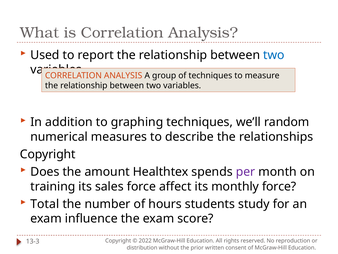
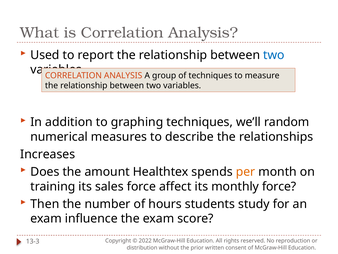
Copyright: Copyright -> Increases (48, 154)
per colour: purple -> orange (246, 171)
Total: Total -> Then (45, 204)
